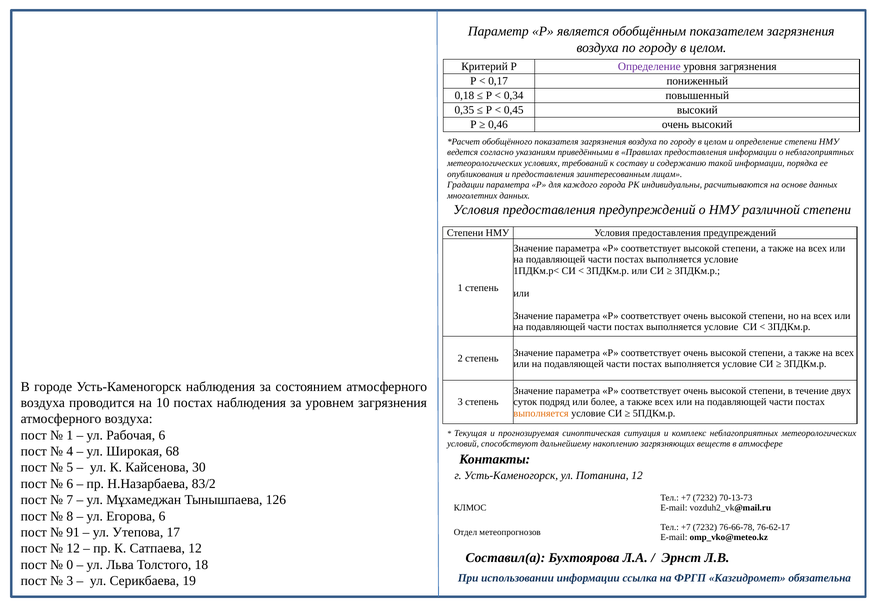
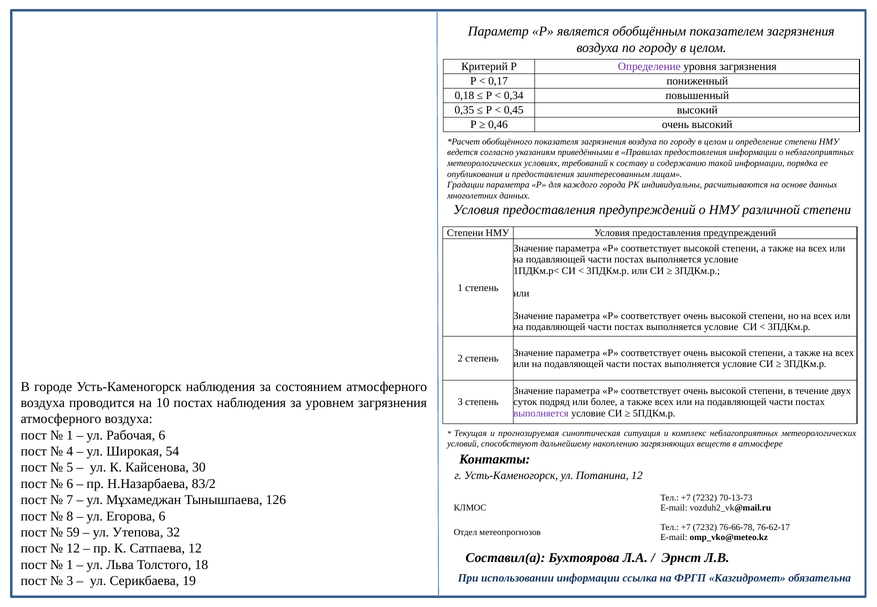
выполняется colour: orange -> purple (541, 413)
68: 68 -> 54 (172, 451)
91: 91 -> 59 (73, 532)
17: 17 -> 32 (173, 532)
0: 0 -> 1 (70, 565)
